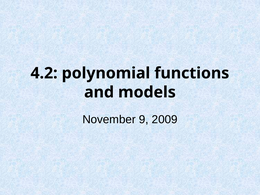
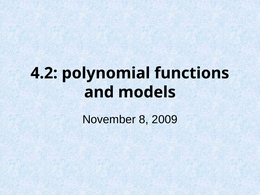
9: 9 -> 8 (144, 120)
